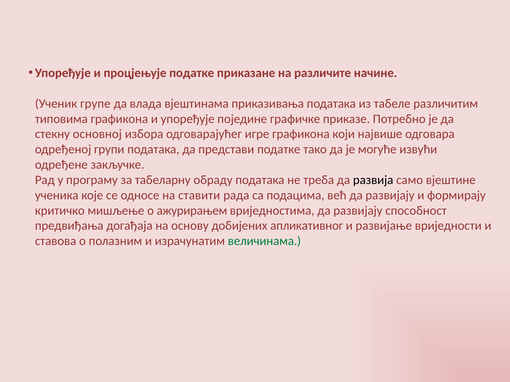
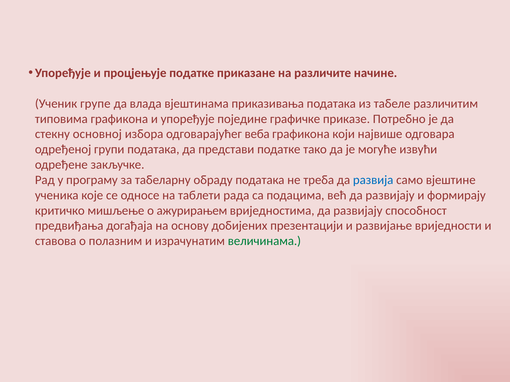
игре: игре -> веба (257, 134)
развија colour: black -> blue (373, 180)
ставити: ставити -> таблети (199, 195)
апликативног: апликативног -> презентацији (307, 226)
